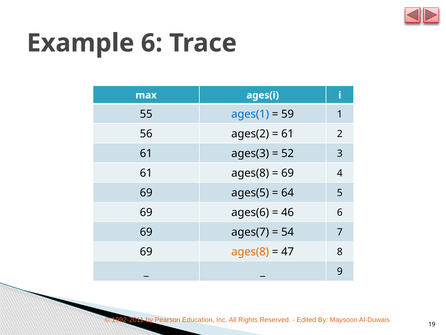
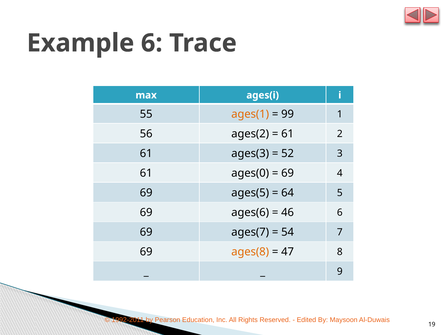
ages(1 colour: blue -> orange (250, 114)
59: 59 -> 99 (288, 114)
61 ages(8: ages(8 -> ages(0 (250, 173)
